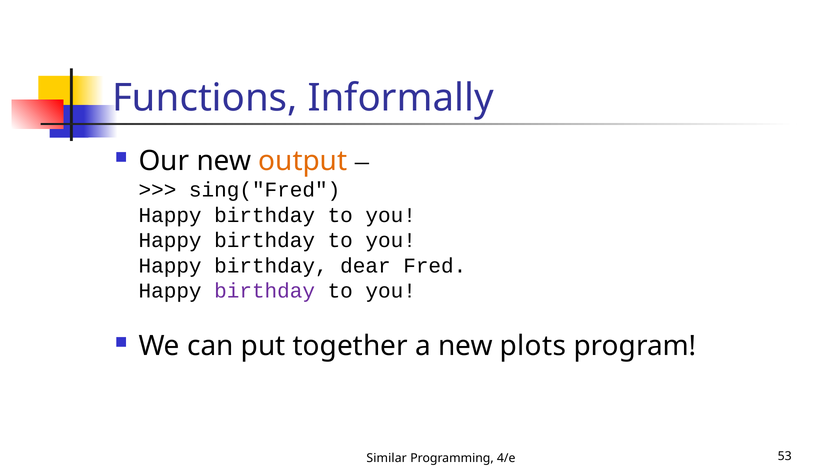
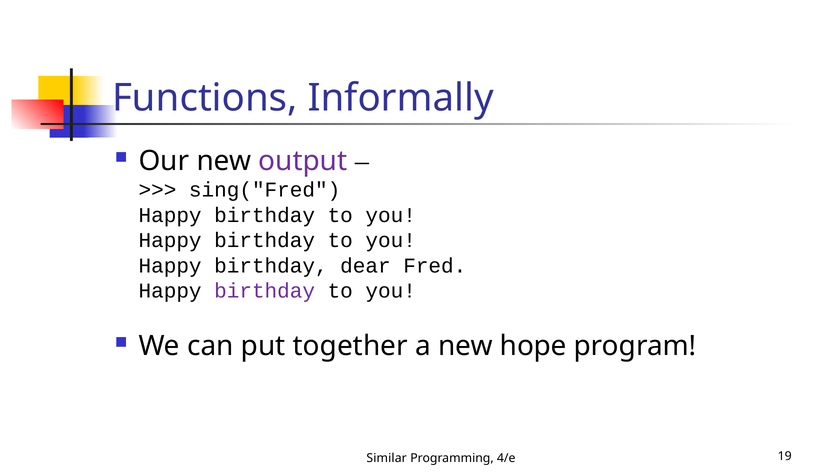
output colour: orange -> purple (303, 161)
plots: plots -> hope (533, 346)
53: 53 -> 19 (785, 456)
